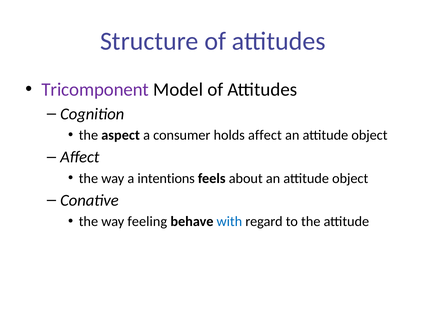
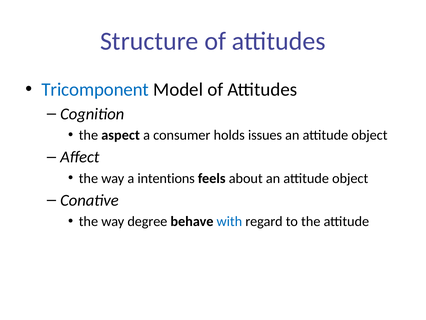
Tricomponent colour: purple -> blue (95, 89)
holds affect: affect -> issues (265, 135)
feeling: feeling -> degree (147, 221)
